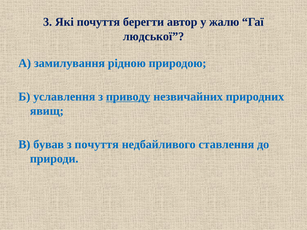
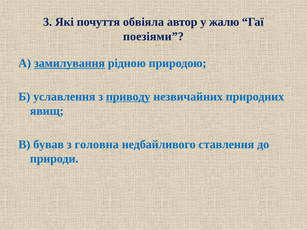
берегти: берегти -> обвіяла (143, 22)
людської: людської -> поезіями (153, 36)
замилування underline: none -> present (69, 63)
з почуття: почуття -> головна (97, 145)
